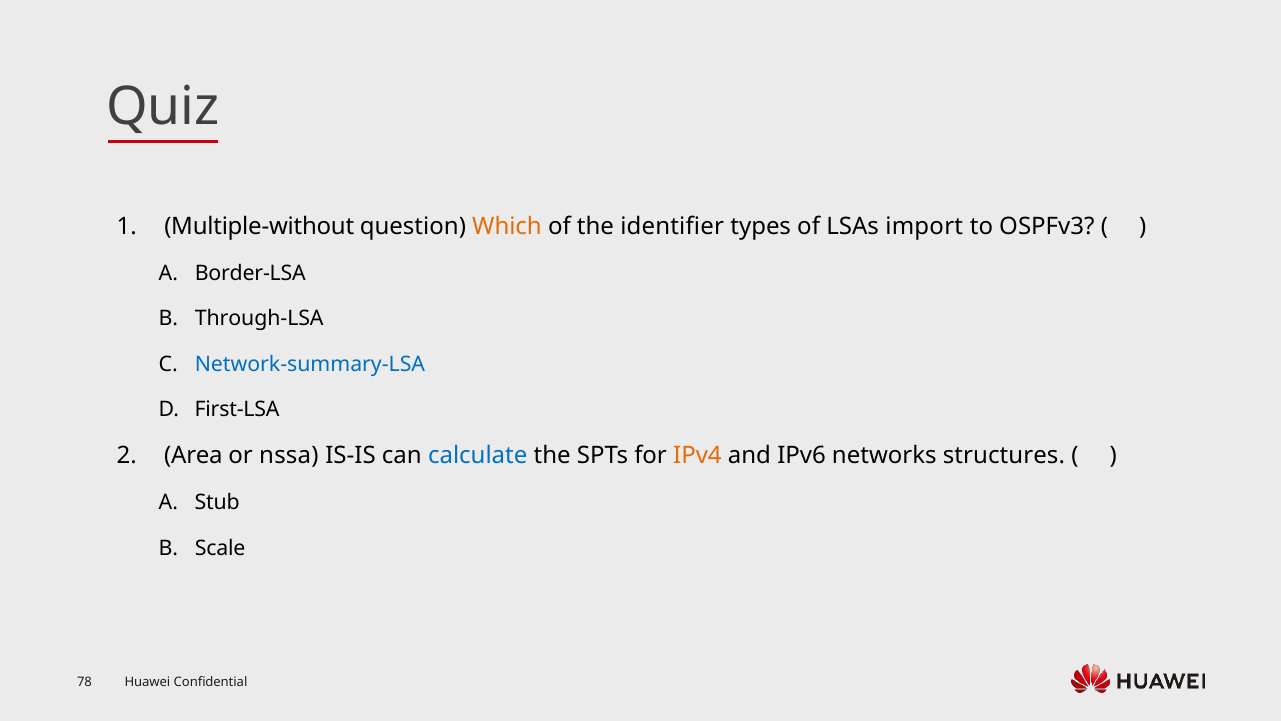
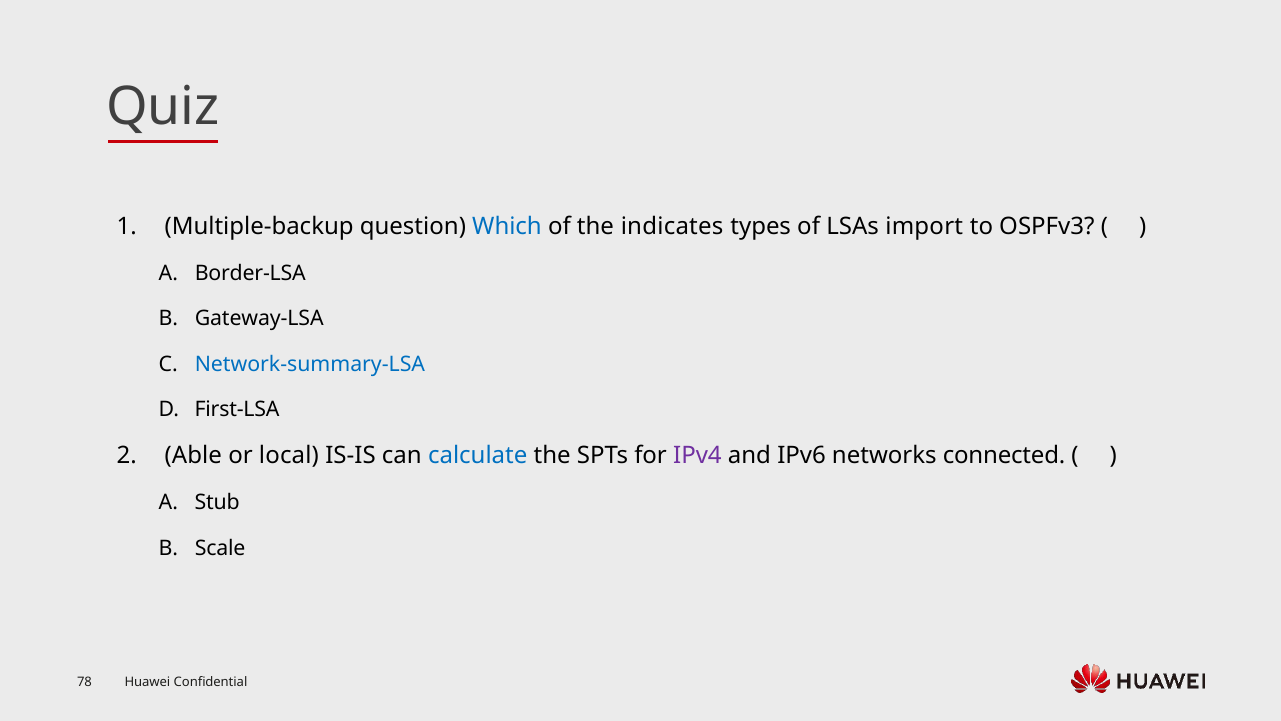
Multiple-without: Multiple-without -> Multiple-backup (259, 226)
Which colour: orange -> blue (507, 226)
identifier: identifier -> indicates (672, 226)
Through-LSA: Through-LSA -> Gateway-LSA (259, 318)
Area: Area -> Able (193, 455)
nssa: nssa -> local (289, 455)
IPv4 colour: orange -> purple (697, 455)
structures: structures -> connected (1004, 455)
